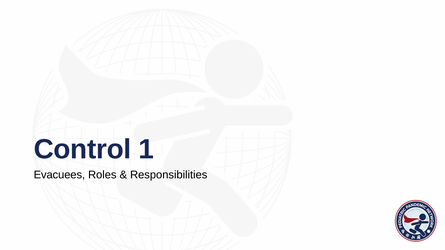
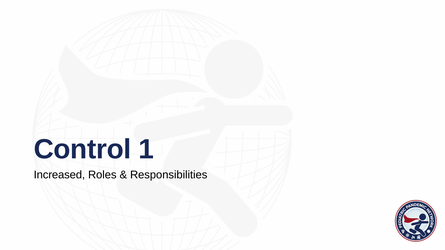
Evacuees: Evacuees -> Increased (59, 175)
